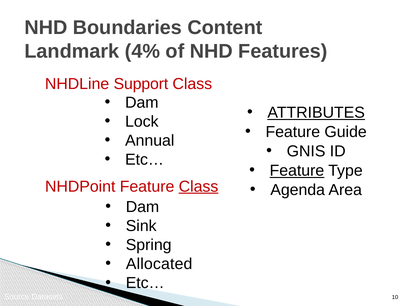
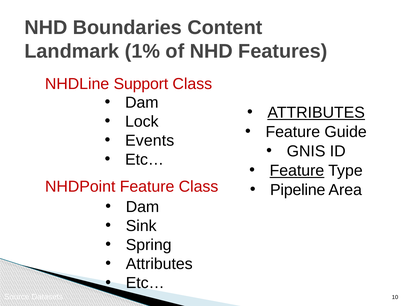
4%: 4% -> 1% (142, 51)
Annual: Annual -> Events (150, 141)
Class underline: present -> none (199, 186)
Agenda: Agenda -> Pipeline (298, 190)
Allocated: Allocated -> Attributes (159, 264)
